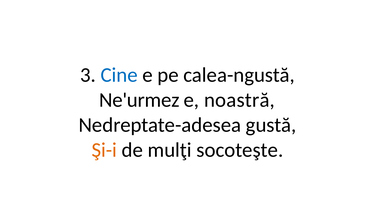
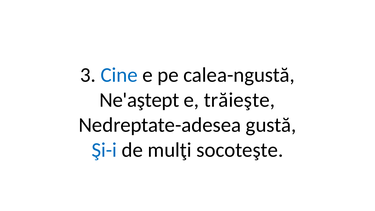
Ne'urmez: Ne'urmez -> Ne'aştept (139, 100)
noastră: noastră -> trăieşte (239, 100)
Şi-i colour: orange -> blue (104, 150)
